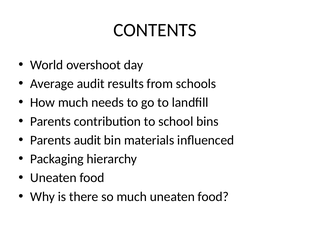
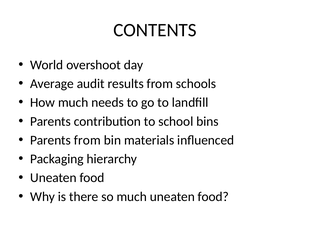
Parents audit: audit -> from (87, 140)
